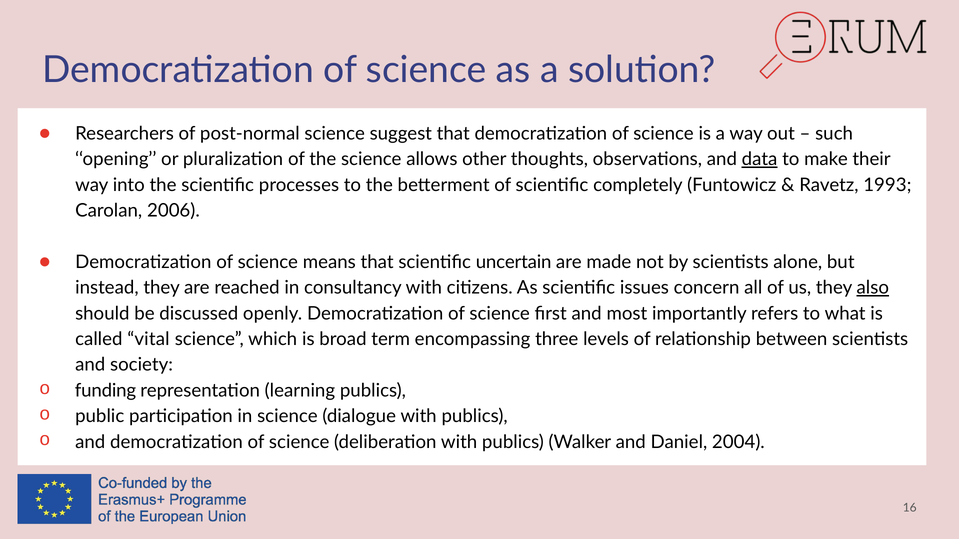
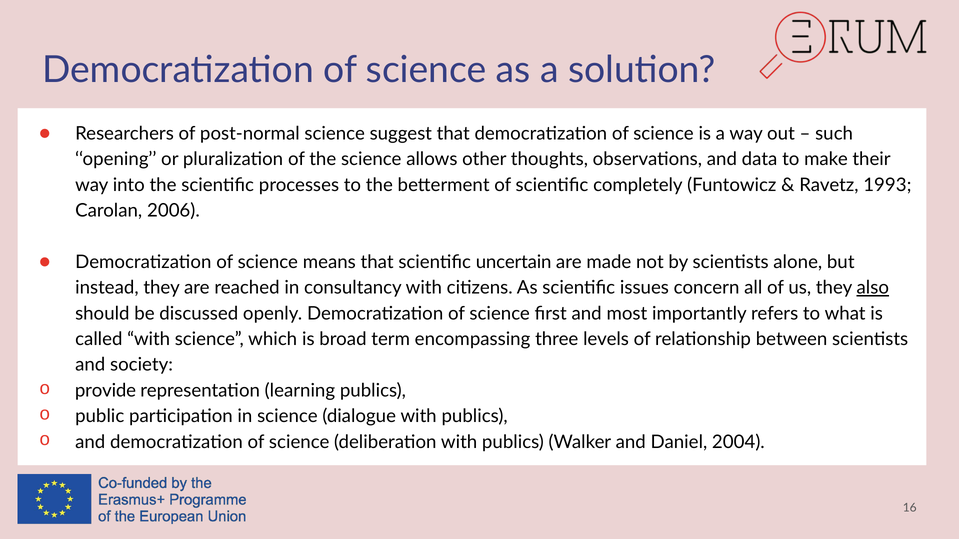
data underline: present -> none (760, 159)
called vital: vital -> with (149, 339)
funding: funding -> provide (105, 391)
